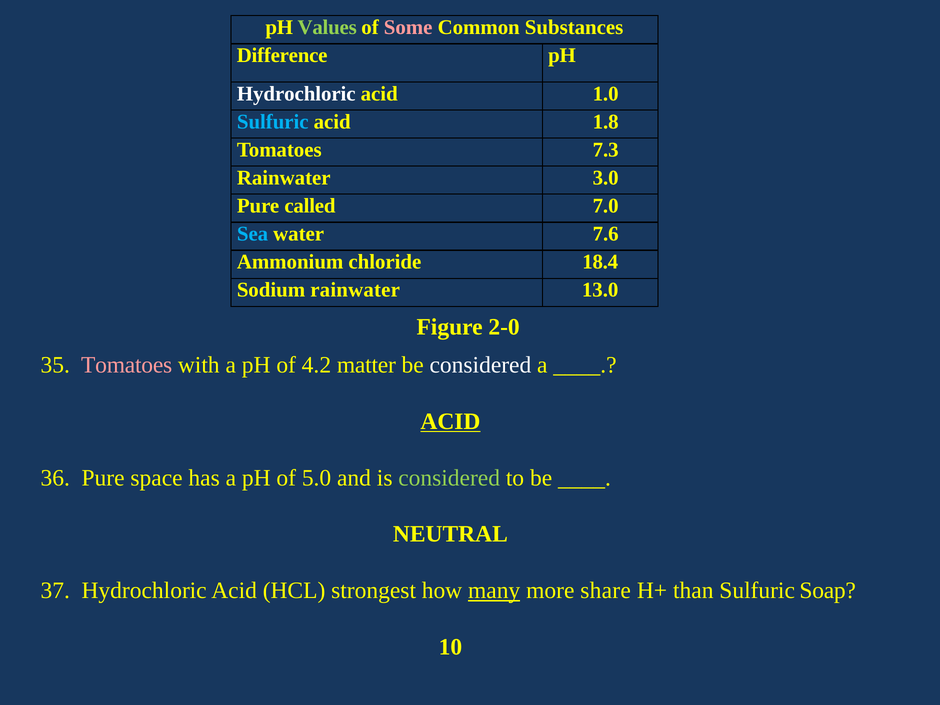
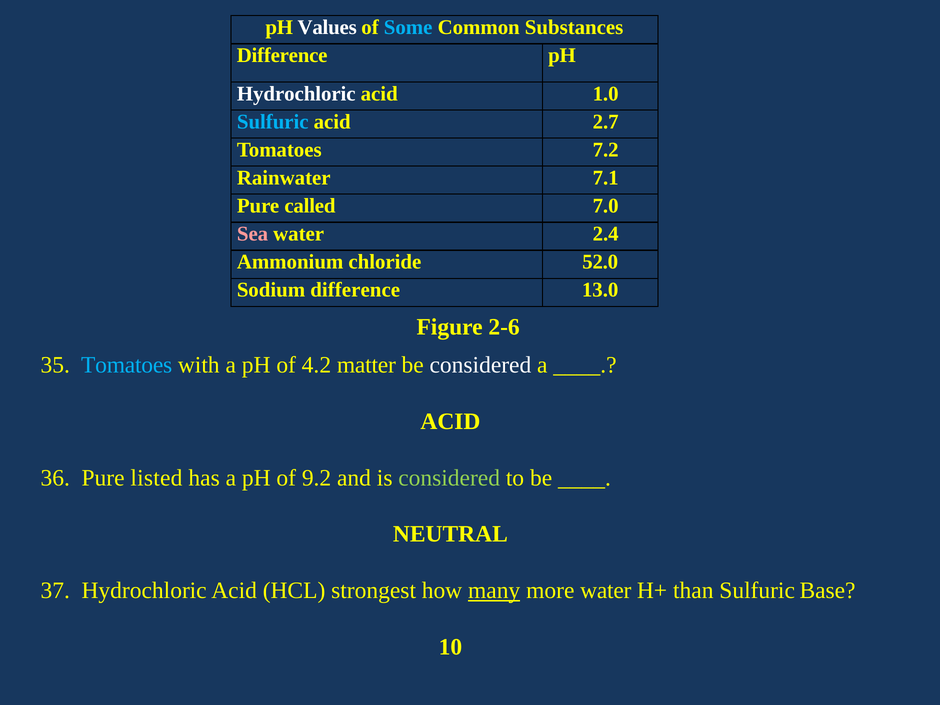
Values colour: light green -> white (327, 27)
Some colour: pink -> light blue (408, 27)
1.8: 1.8 -> 2.7 (606, 122)
7.3: 7.3 -> 7.2 (606, 150)
3.0: 3.0 -> 7.1 (606, 178)
Sea colour: light blue -> pink (253, 234)
7.6: 7.6 -> 2.4 (606, 234)
18.4: 18.4 -> 52.0 (600, 262)
Sodium rainwater: rainwater -> difference (355, 290)
2-0: 2-0 -> 2-6 (504, 327)
Tomatoes colour: pink -> light blue (127, 365)
ACID underline: present -> none (450, 421)
space: space -> listed (156, 478)
5.0: 5.0 -> 9.2 (317, 478)
more share: share -> water (606, 591)
Soap: Soap -> Base (828, 591)
